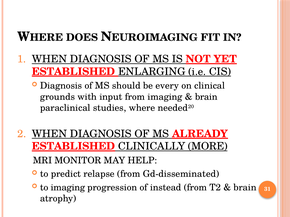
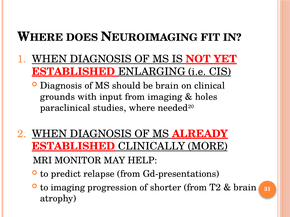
be every: every -> brain (167, 86)
brain: brain -> holes (206, 97)
Gd-disseminated: Gd-disseminated -> Gd-presentations (181, 174)
instead: instead -> shorter (166, 188)
